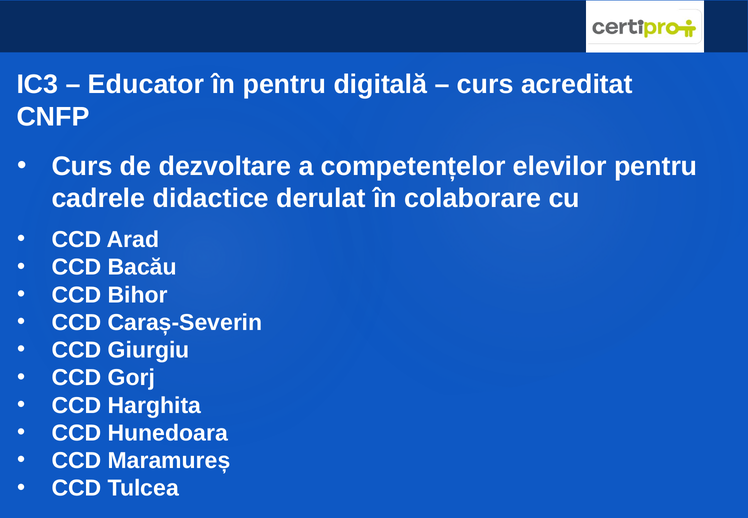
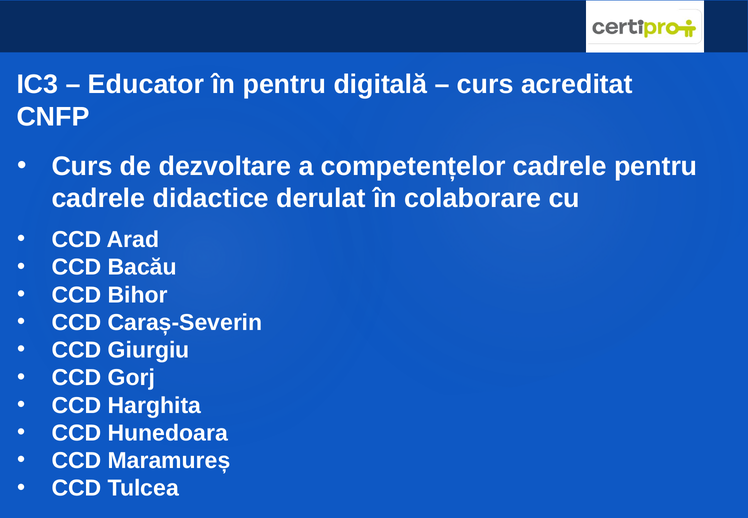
competențelor elevilor: elevilor -> cadrele (560, 166)
